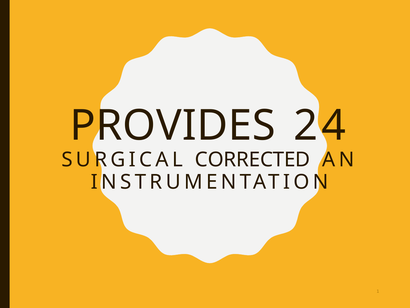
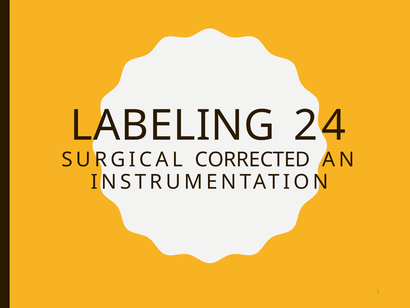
PROVIDES: PROVIDES -> LABELING (173, 125)
